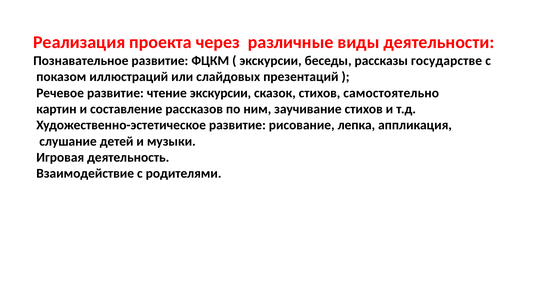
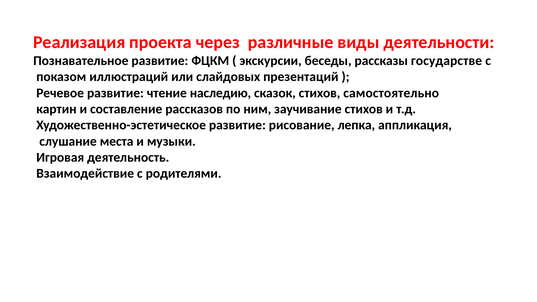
чтение экскурсии: экскурсии -> наследию (220, 93)
детей: детей -> места (117, 141)
